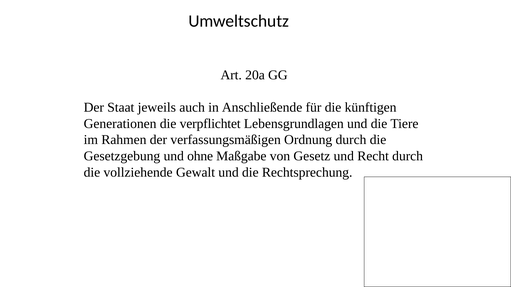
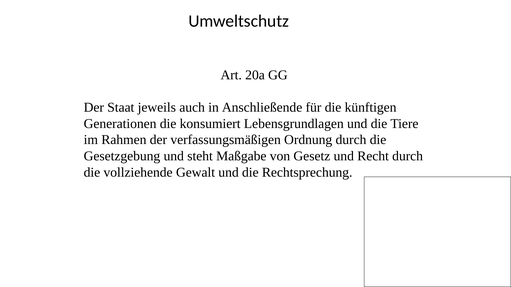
verpflichtet: verpflichtet -> konsumiert (210, 124)
ohne: ohne -> steht (200, 156)
